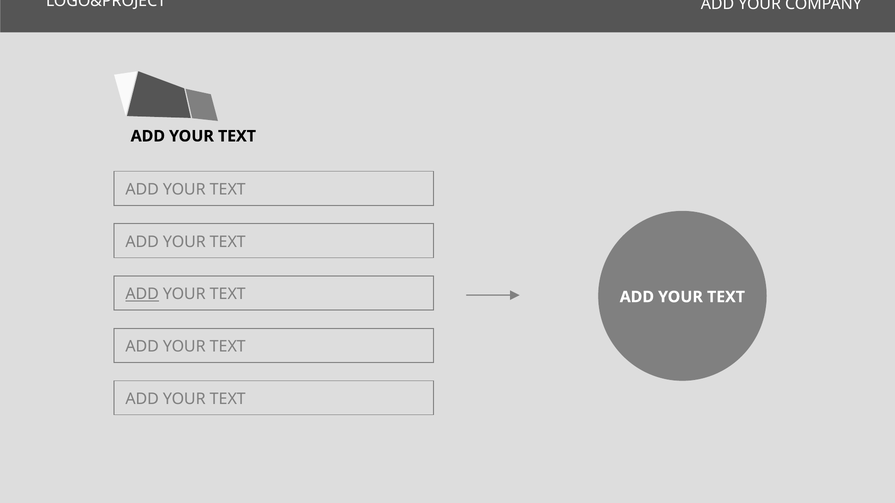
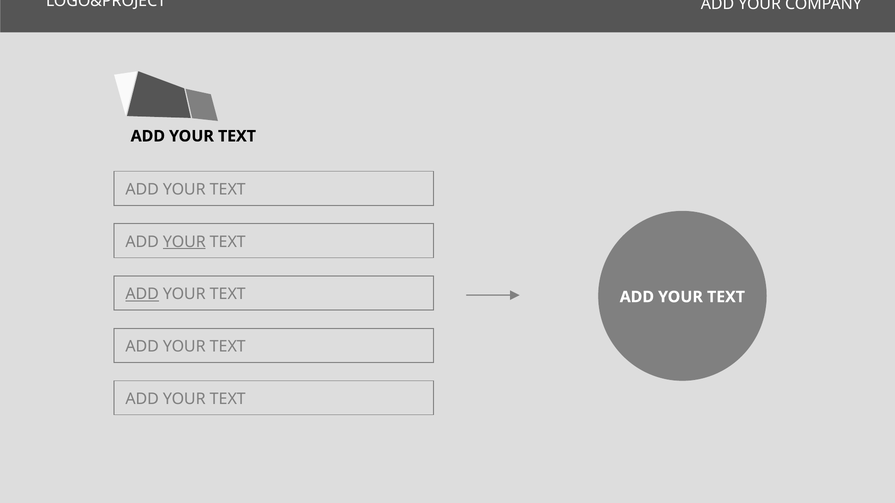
YOUR underline: none -> present (184, 242)
